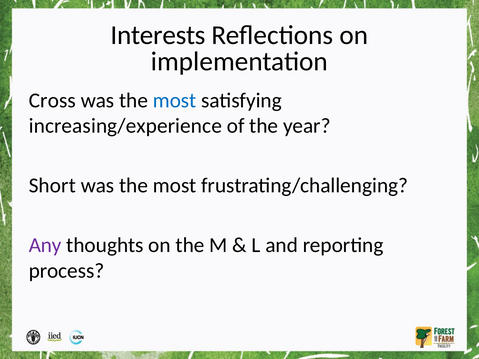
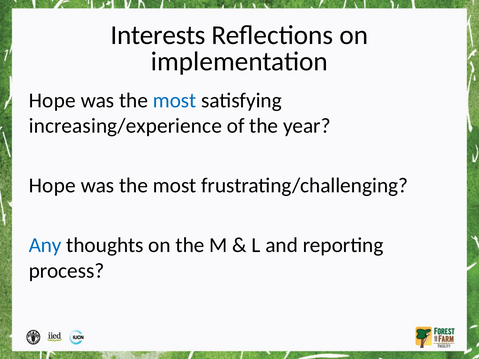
Cross: Cross -> Hope (52, 100)
Short: Short -> Hope (52, 186)
Any colour: purple -> blue (45, 245)
